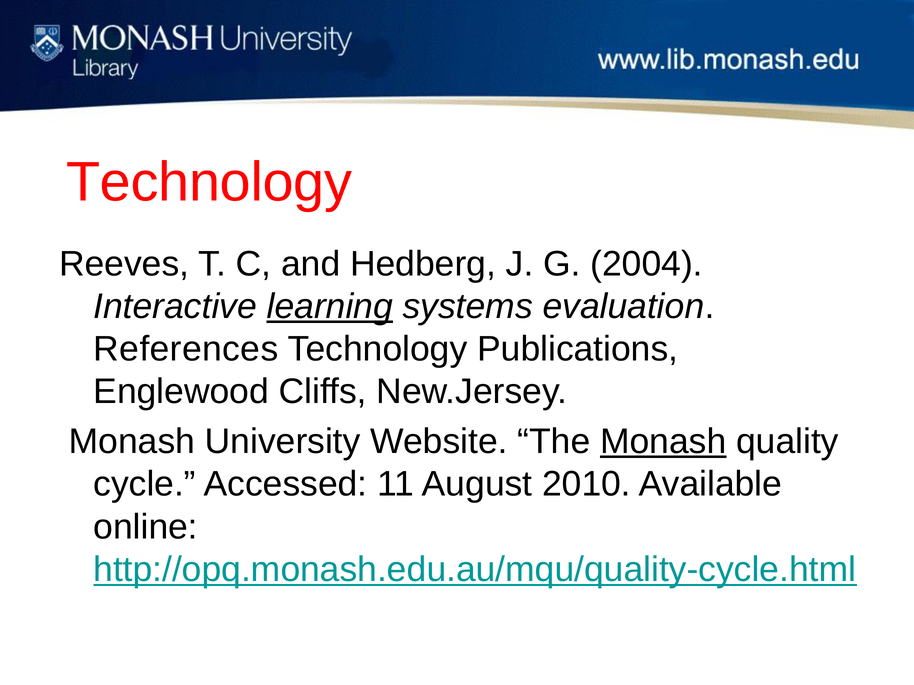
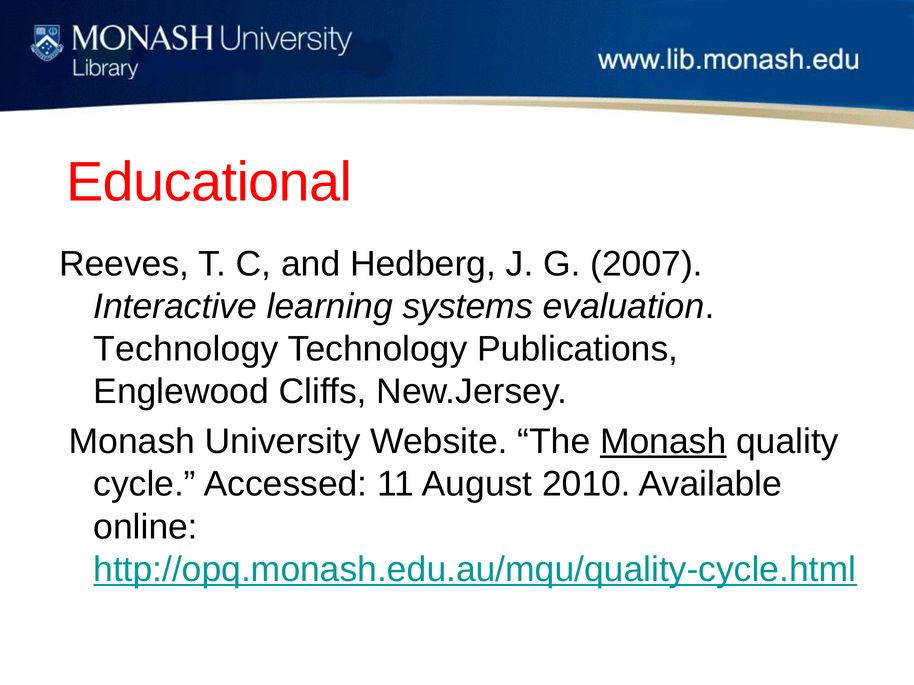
Technology: Technology -> Educational (209, 182)
2004: 2004 -> 2007 (647, 264)
learning underline: present -> none (330, 307)
References: References -> Technology (186, 349)
